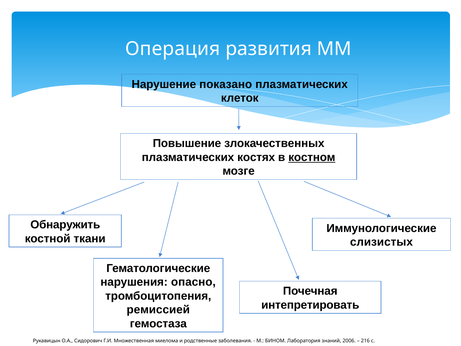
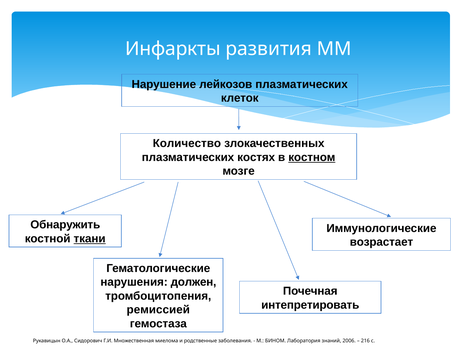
Операция: Операция -> Инфаркты (173, 49)
показано: показано -> лейкозов (226, 84)
Повышение: Повышение -> Количество (187, 143)
ткани underline: none -> present (90, 238)
слизистых: слизистых -> возрастает (381, 242)
опасно: опасно -> должен (194, 282)
